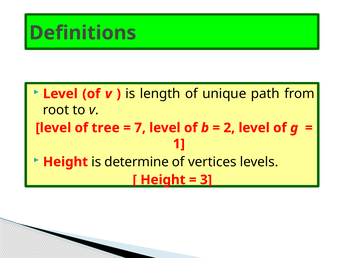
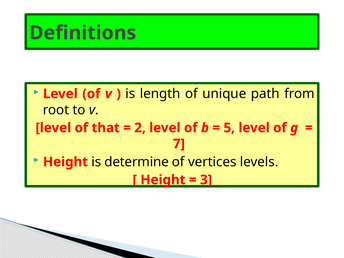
tree: tree -> that (106, 128)
7: 7 -> 2 (140, 128)
2: 2 -> 5 (229, 128)
1: 1 -> 7 (179, 144)
